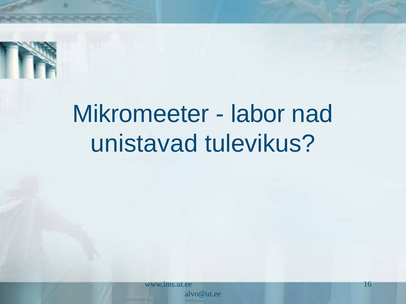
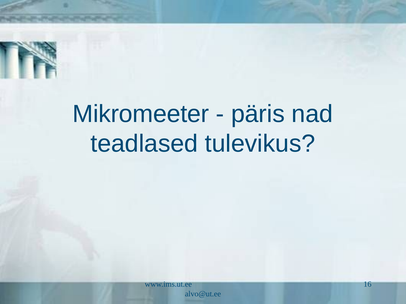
labor: labor -> päris (258, 114)
unistavad: unistavad -> teadlased (144, 144)
